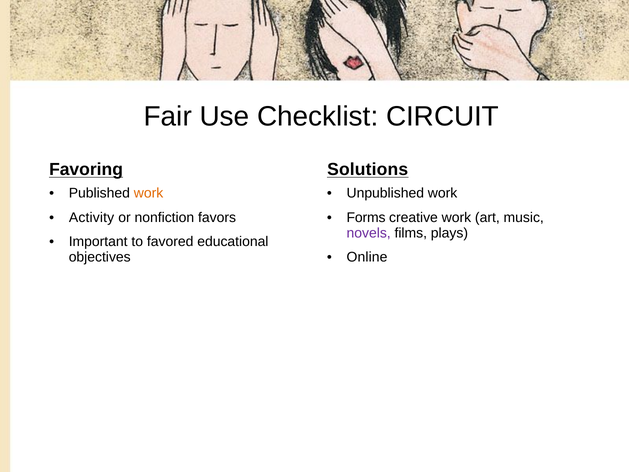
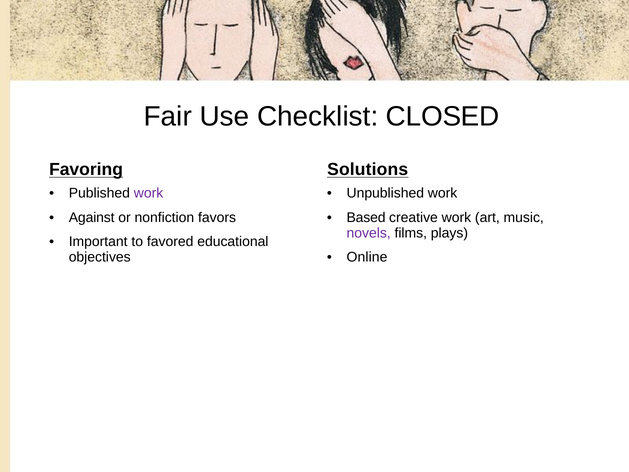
CIRCUIT: CIRCUIT -> CLOSED (443, 116)
work colour: orange -> purple (149, 193)
Activity: Activity -> Against (92, 217)
Forms: Forms -> Based (366, 217)
